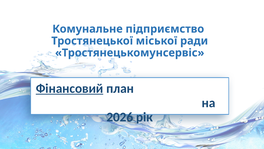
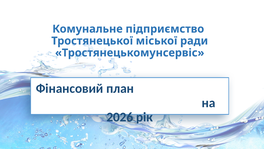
Фінансовий underline: present -> none (70, 88)
